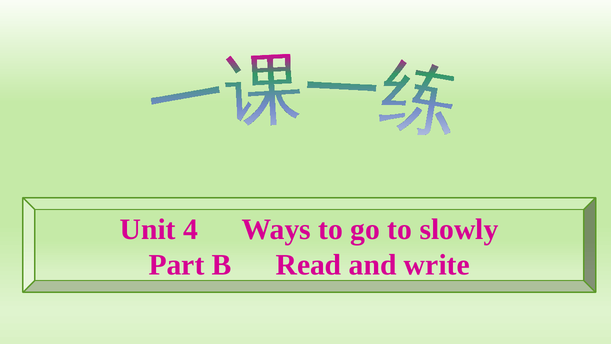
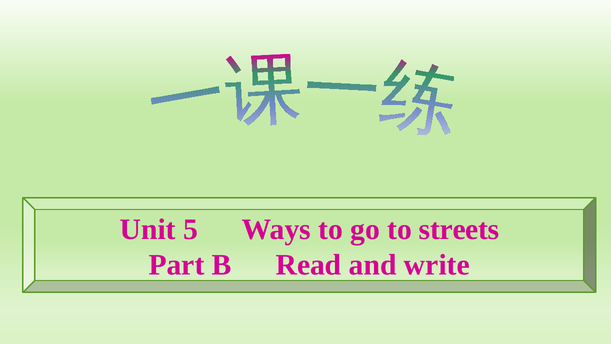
4: 4 -> 5 (190, 229)
slowly: slowly -> streets (459, 229)
